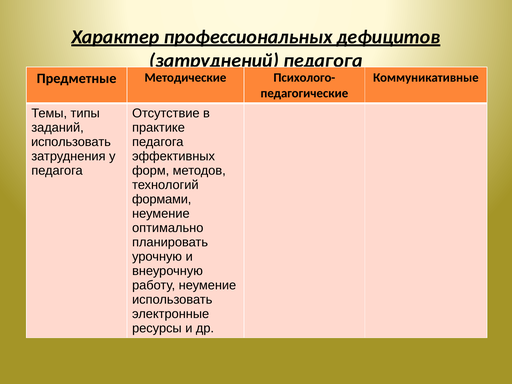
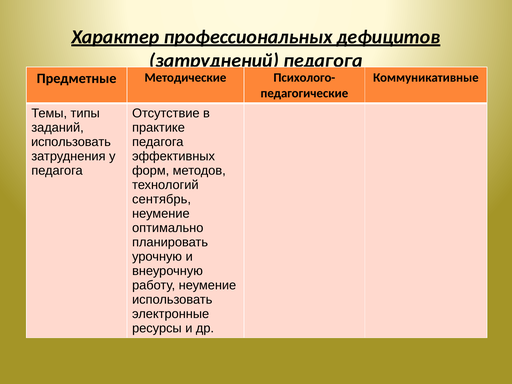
формами: формами -> сентябрь (162, 199)
